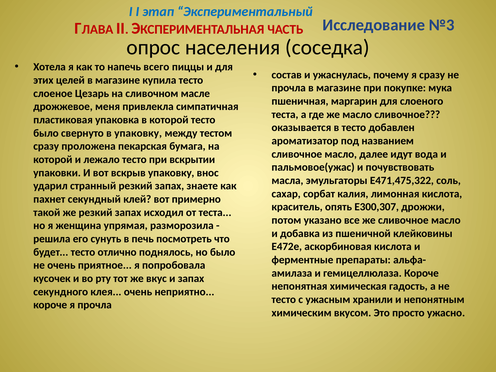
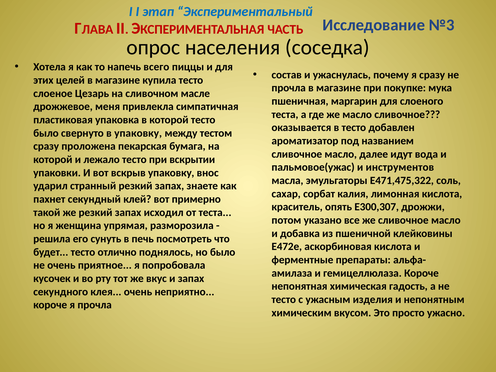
почувствовать: почувствовать -> инструментов (400, 167)
хранили: хранили -> изделия (373, 300)
